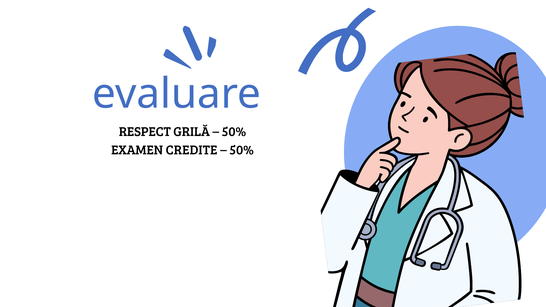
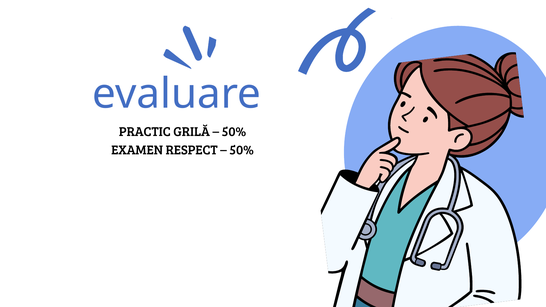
RESPECT: RESPECT -> PRACTIC (145, 132)
CREDITE: CREDITE -> RESPECT (192, 150)
